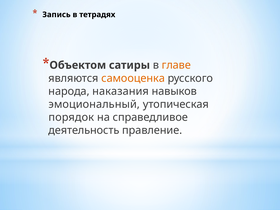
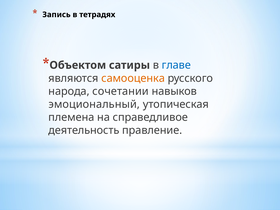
главе colour: orange -> blue (176, 65)
наказания: наказания -> сочетании (121, 91)
порядок: порядок -> племена (71, 117)
